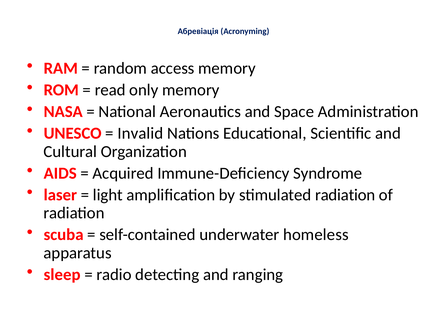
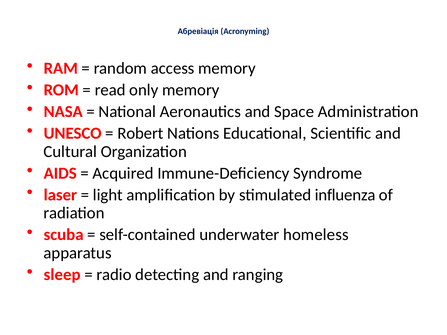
Invalid: Invalid -> Robert (140, 134)
stimulated radiation: radiation -> influenza (345, 195)
